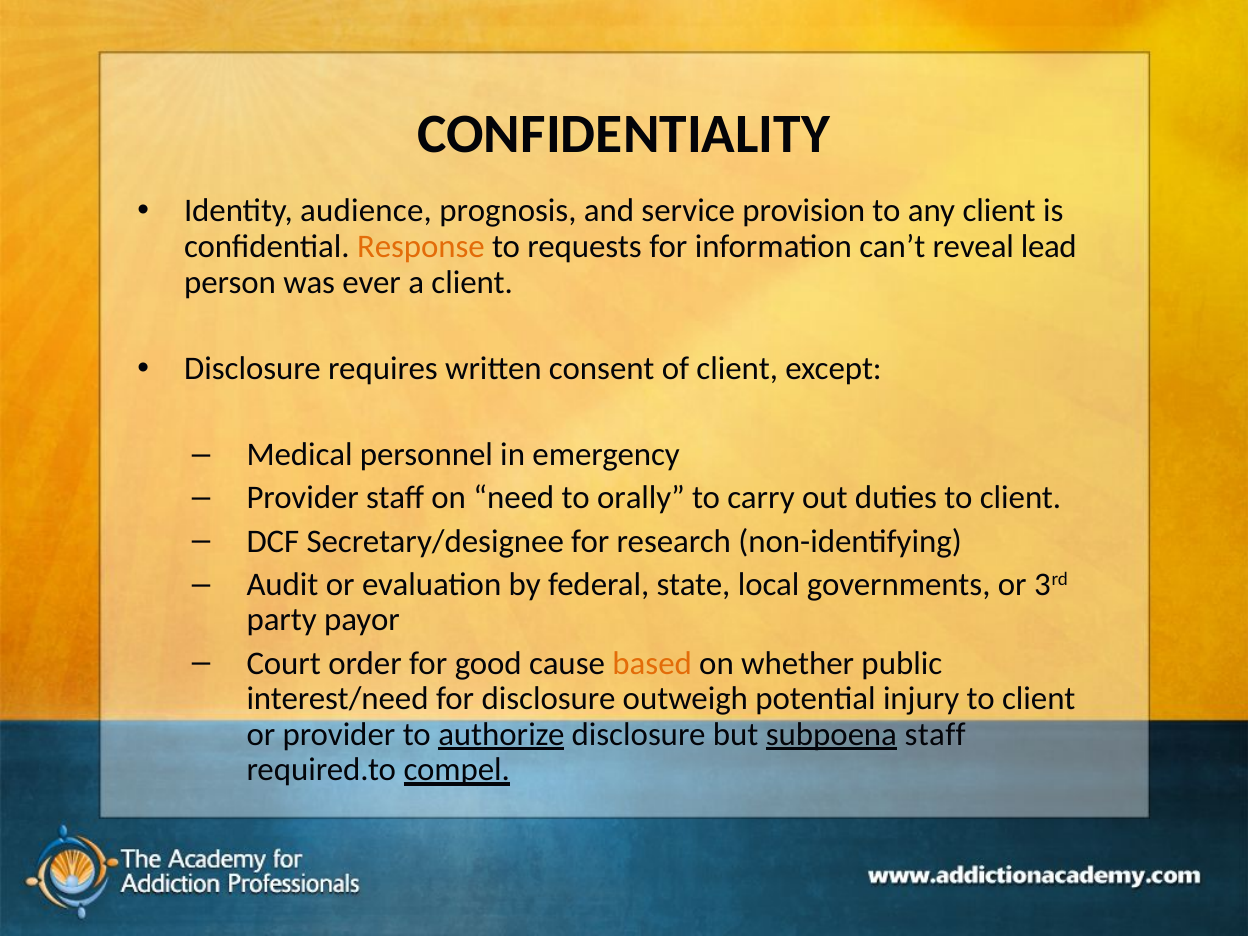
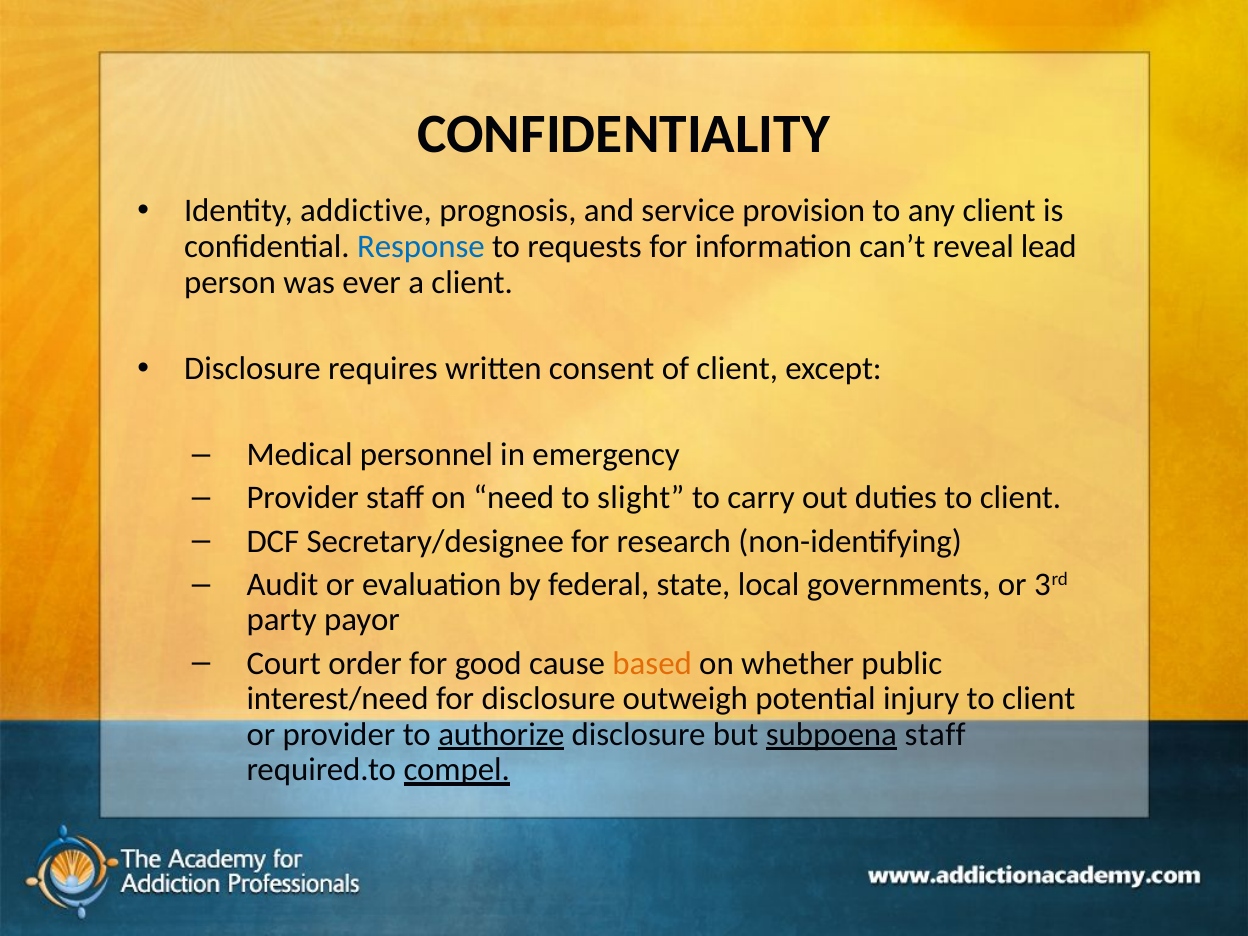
audience: audience -> addictive (366, 211)
Response colour: orange -> blue (421, 247)
orally: orally -> slight (641, 498)
